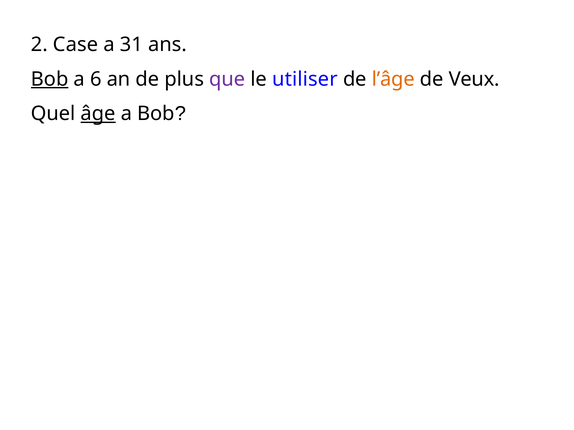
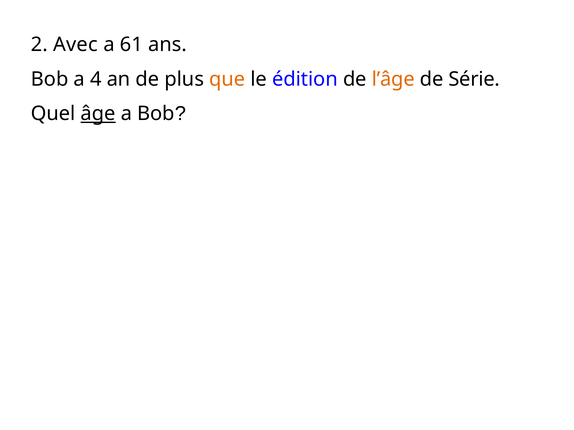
Case: Case -> Avec (76, 44)
31: 31 -> 61 (131, 44)
Bob underline: present -> none (50, 79)
6: 6 -> 4 (96, 79)
que colour: purple -> orange (227, 79)
utiliser: utiliser -> édition (305, 79)
Veux: Veux -> Série (474, 79)
